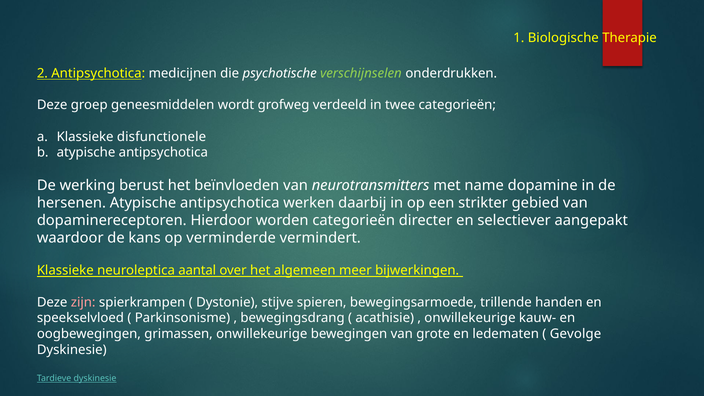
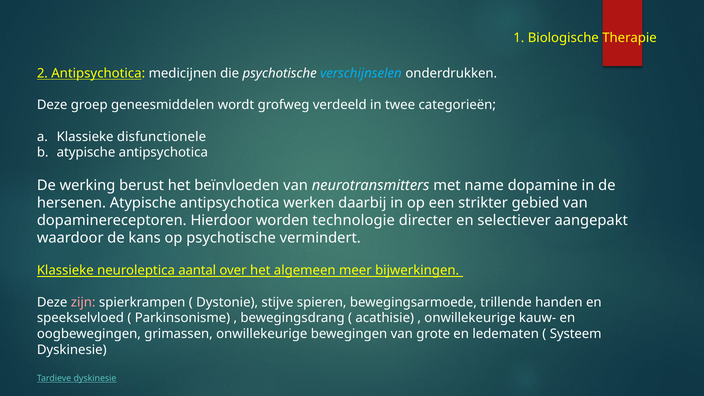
verschijnselen colour: light green -> light blue (361, 73)
worden categorieën: categorieën -> technologie (354, 220)
op verminderde: verminderde -> psychotische (231, 238)
Gevolge: Gevolge -> Systeem (576, 334)
